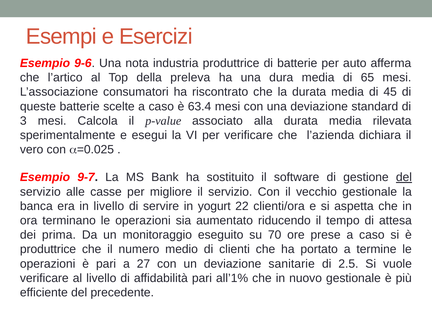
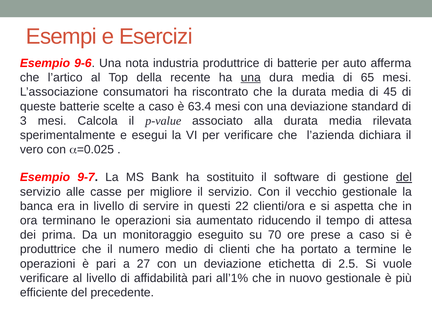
preleva: preleva -> recente (190, 78)
una underline: none -> present (251, 78)
yogurt: yogurt -> questi (214, 206)
sanitarie: sanitarie -> etichetta (292, 264)
